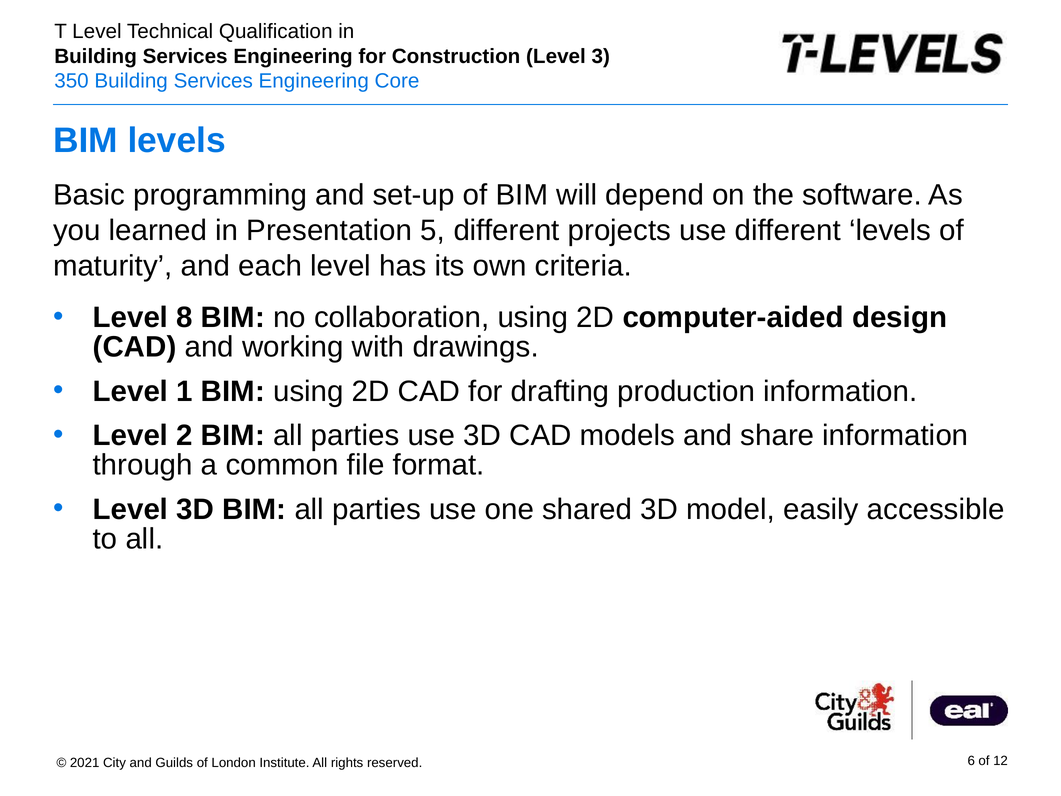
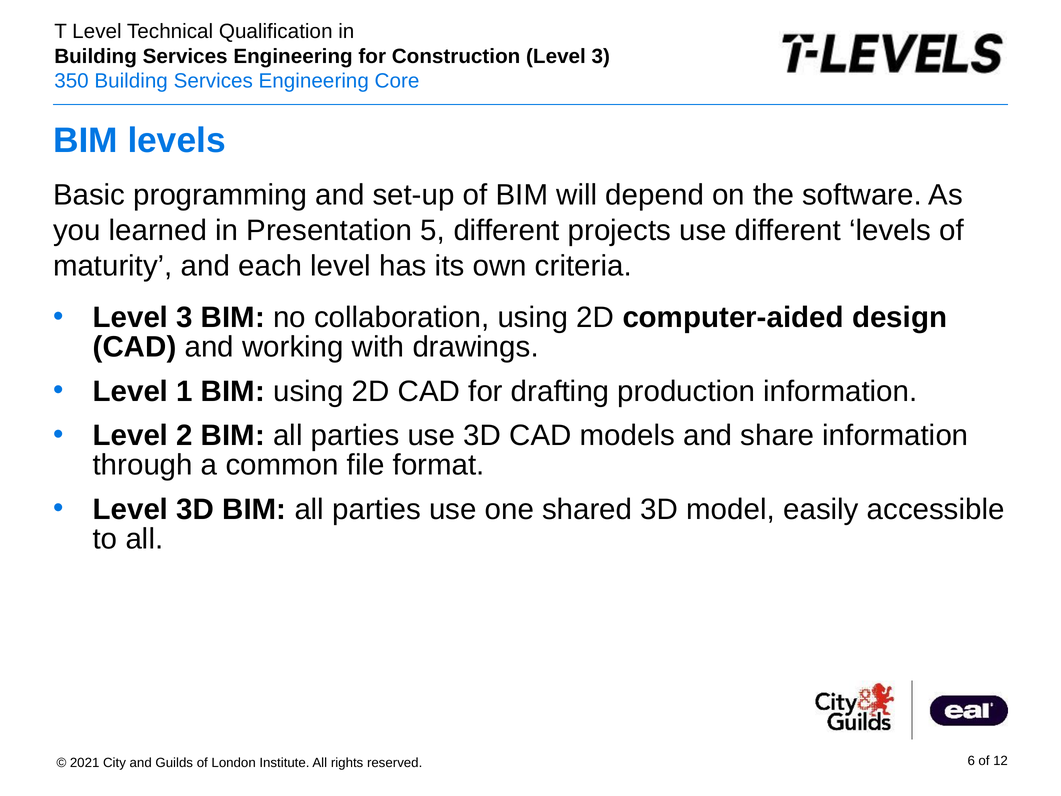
8: 8 -> 3 (185, 318)
